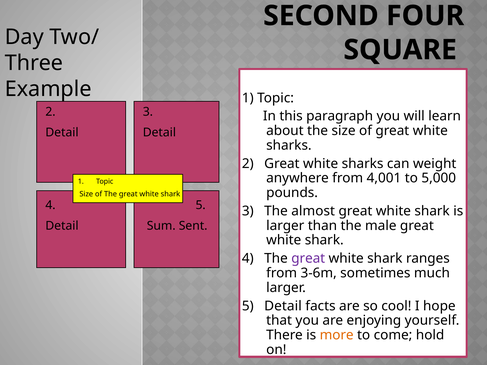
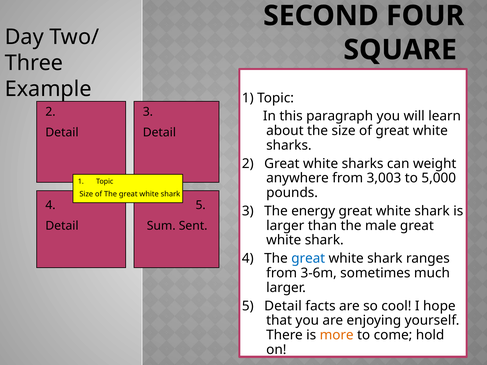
4,001: 4,001 -> 3,003 (384, 178)
almost: almost -> energy (313, 211)
great colour: purple -> blue (308, 259)
